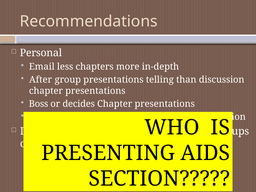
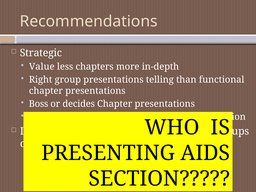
Personal: Personal -> Strategic (41, 53)
Email: Email -> Value (42, 67)
After: After -> Right (41, 80)
discussion: discussion -> functional (222, 80)
